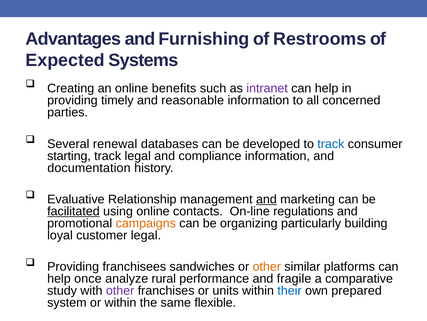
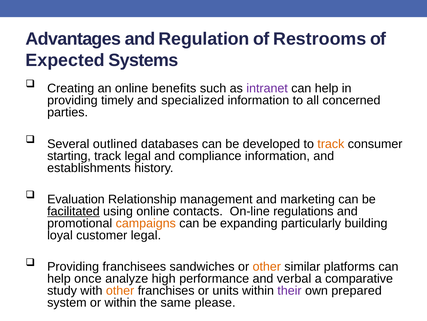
Furnishing: Furnishing -> Regulation (204, 39)
reasonable: reasonable -> specialized (193, 100)
renewal: renewal -> outlined (115, 144)
track colour: blue -> orange (331, 144)
documentation: documentation -> establishments (89, 168)
Evaluative: Evaluative -> Evaluation (76, 199)
and underline: present -> none (266, 199)
organizing: organizing -> expanding (249, 223)
rural: rural -> high (164, 278)
fragile: fragile -> verbal (294, 278)
other colour: purple -> orange (120, 290)
their colour: blue -> purple (290, 290)
flexible: flexible -> please (215, 302)
